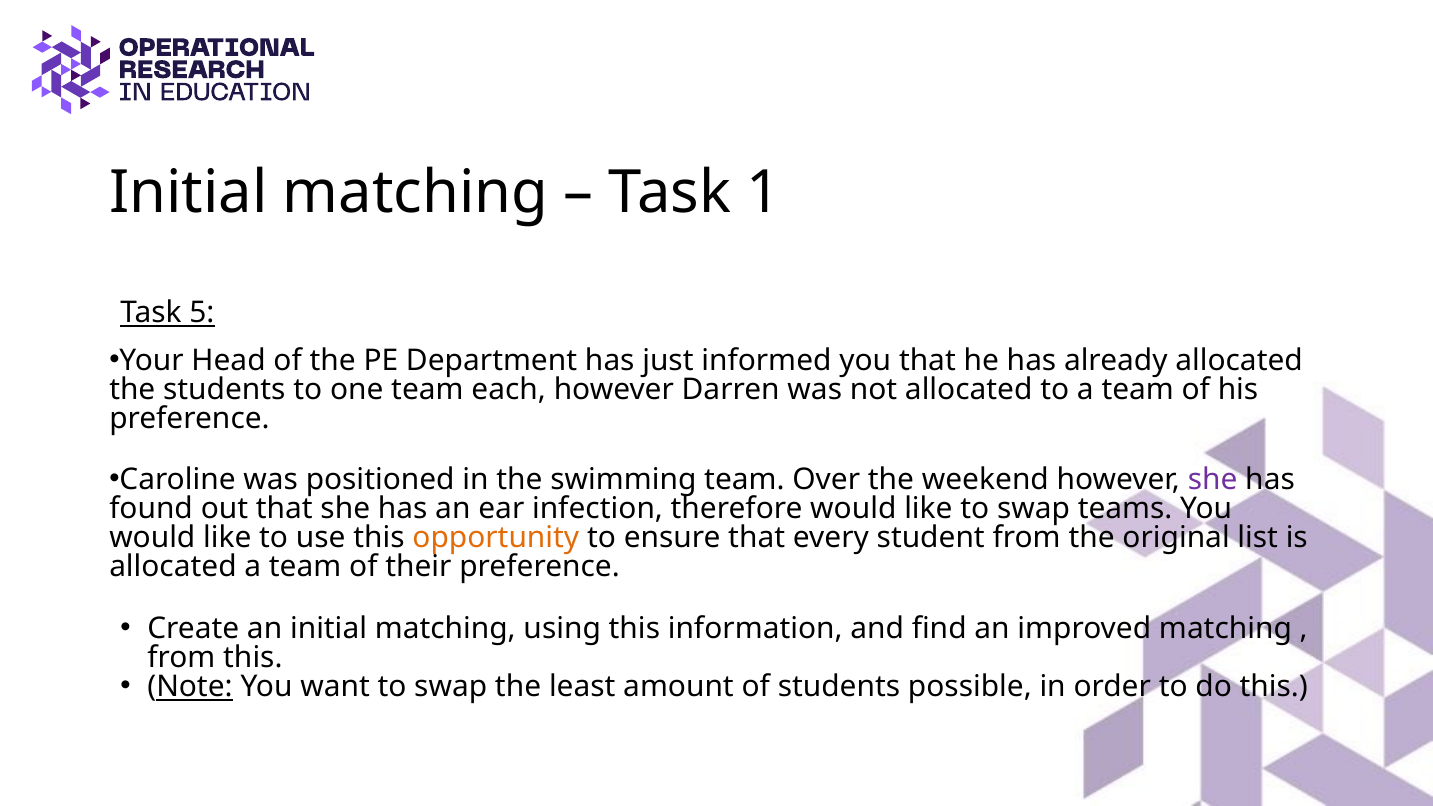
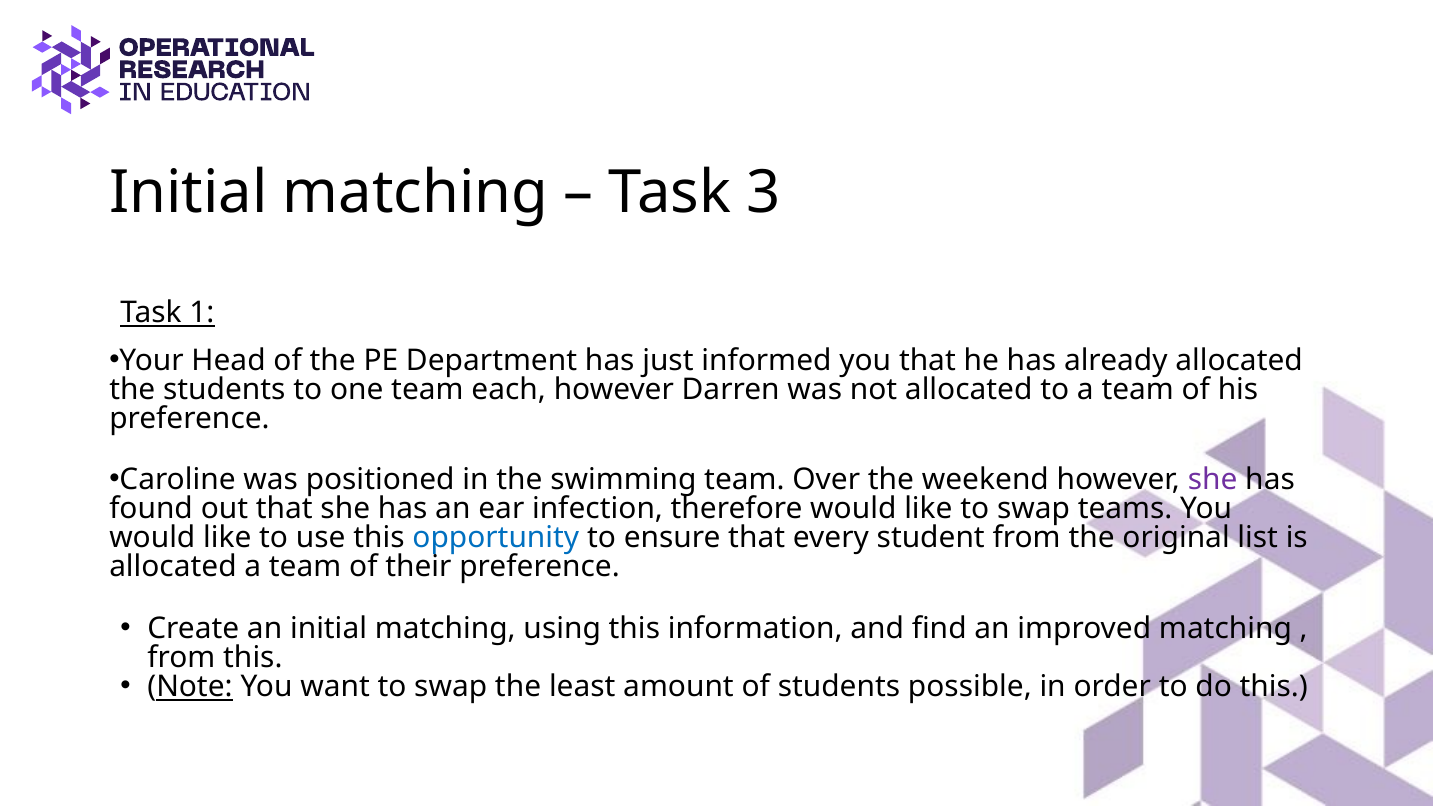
1: 1 -> 3 (763, 193)
5: 5 -> 1 (202, 312)
opportunity colour: orange -> blue (496, 538)
